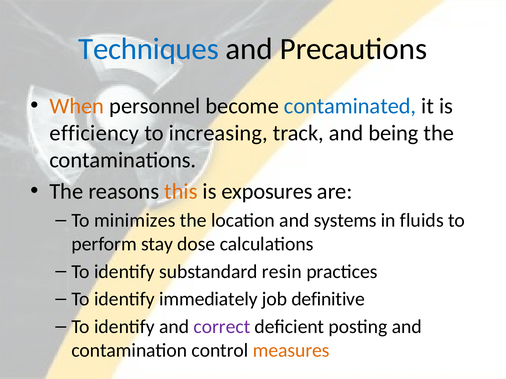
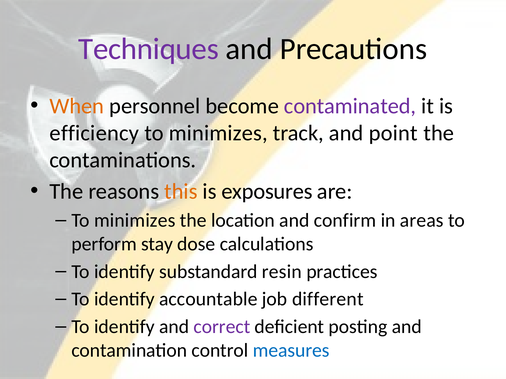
Techniques colour: blue -> purple (149, 49)
contaminated colour: blue -> purple (350, 106)
increasing: increasing -> minimizes (218, 133)
being: being -> point (393, 133)
systems: systems -> confirm (345, 221)
fluids: fluids -> areas (422, 221)
immediately: immediately -> accountable (208, 299)
definitive: definitive -> different (328, 299)
measures colour: orange -> blue (291, 351)
